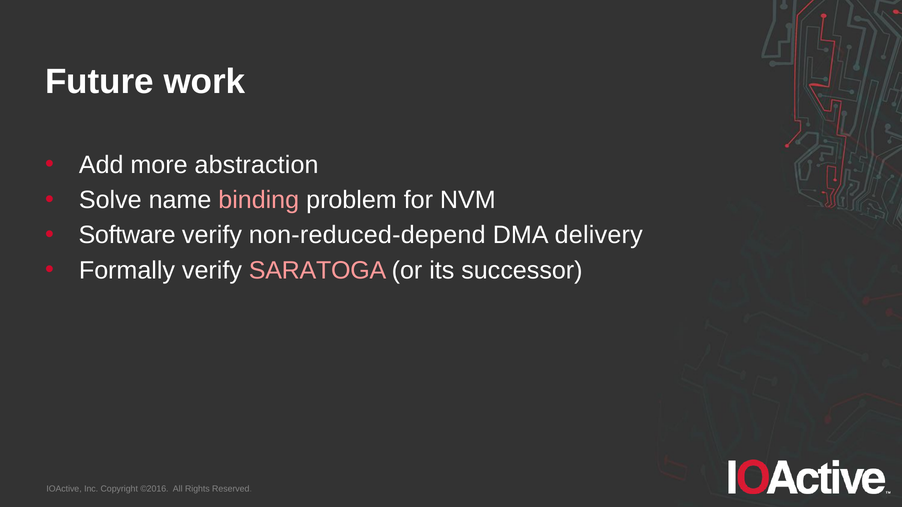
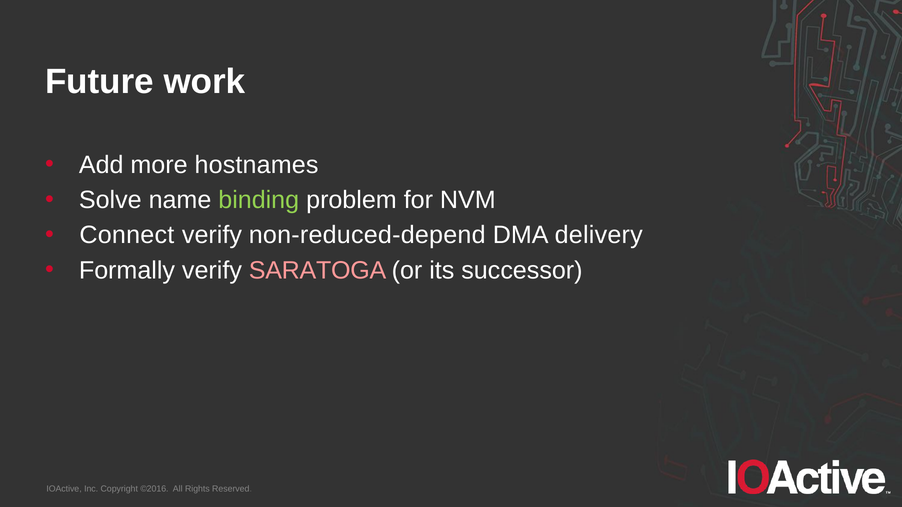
abstraction: abstraction -> hostnames (257, 165)
binding colour: pink -> light green (259, 200)
Software: Software -> Connect (127, 235)
